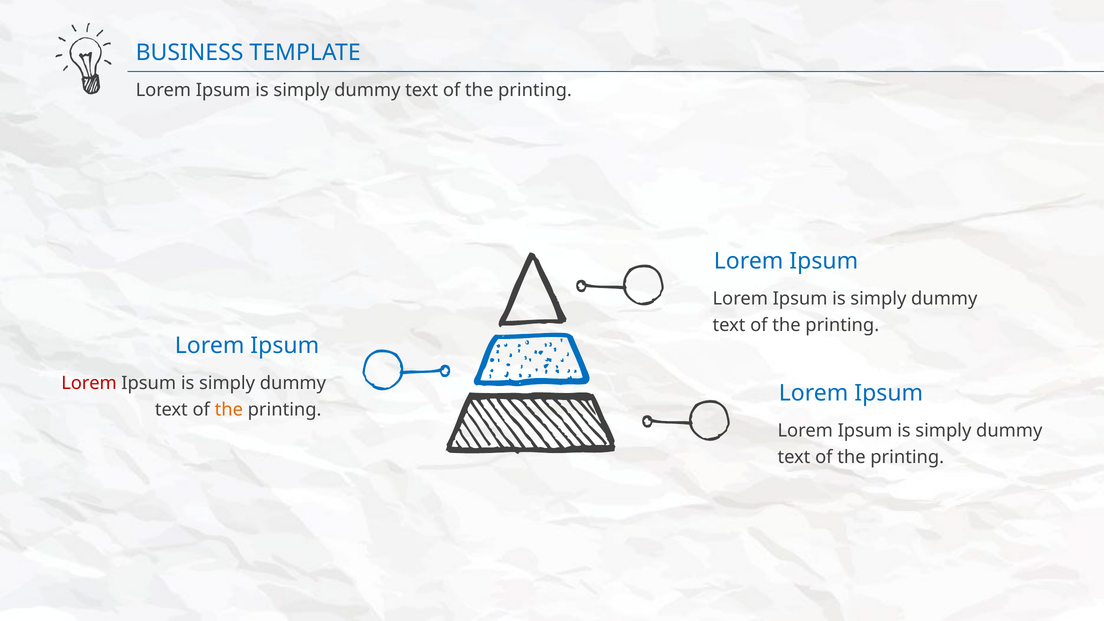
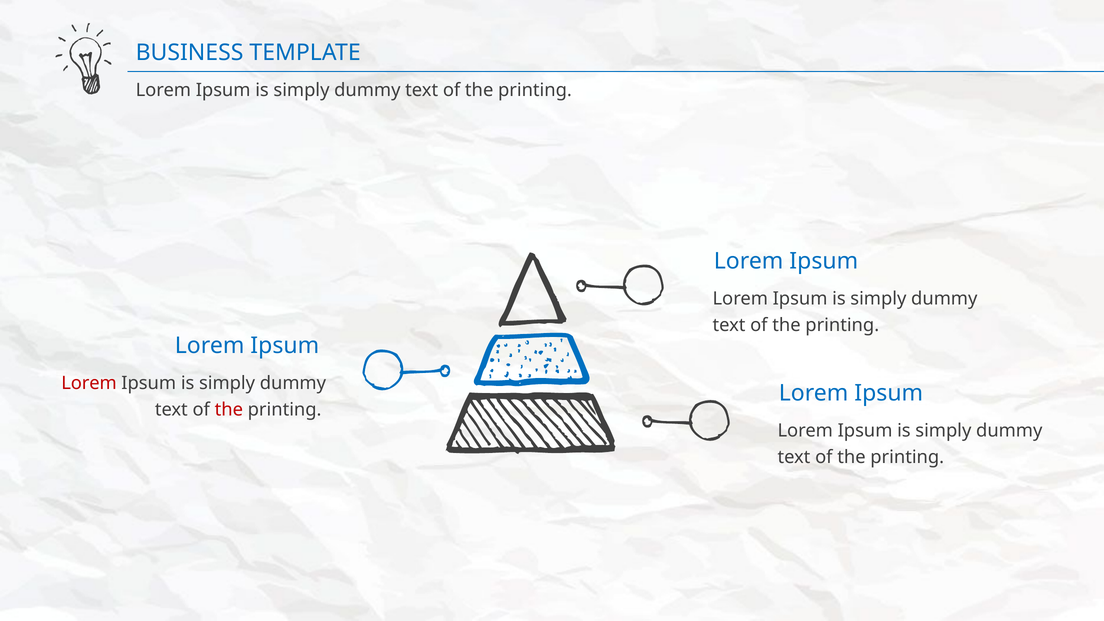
the colour: orange -> red (229, 409)
